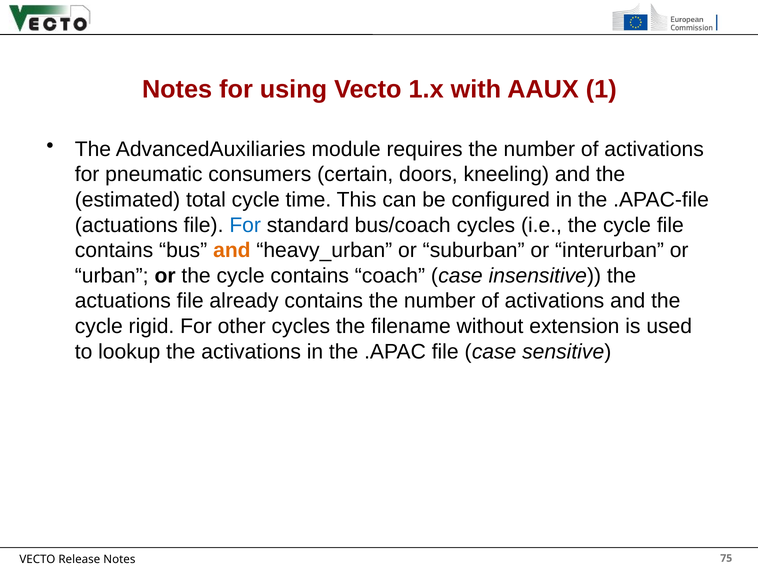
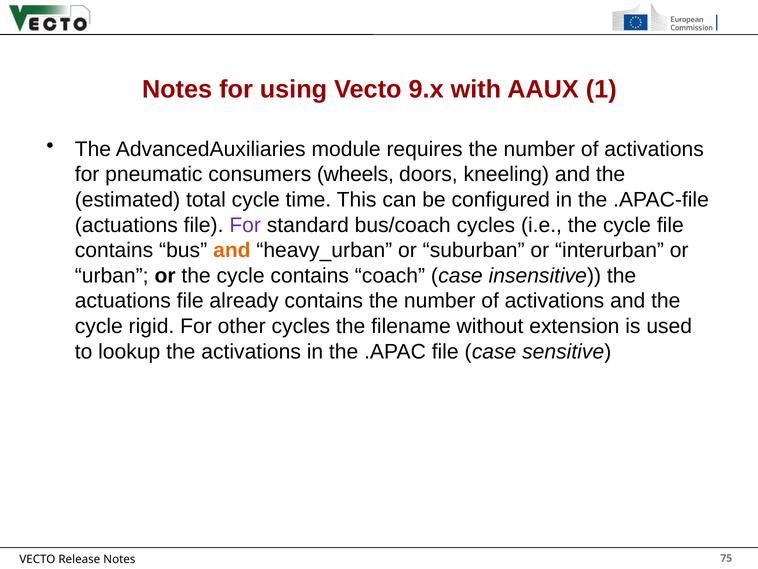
1.x: 1.x -> 9.x (426, 89)
certain: certain -> wheels (355, 174)
For colour: blue -> purple (245, 225)
